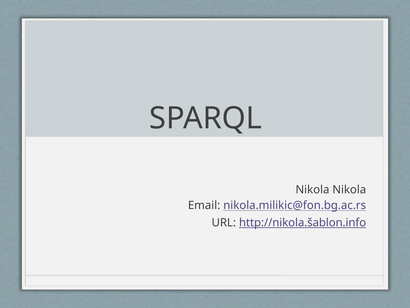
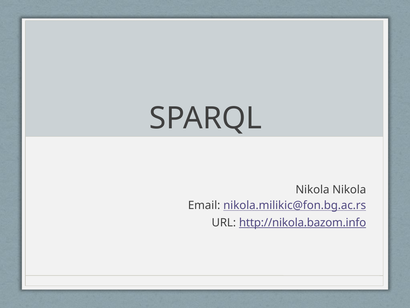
http://nikola.šablon.info: http://nikola.šablon.info -> http://nikola.bazom.info (303, 222)
